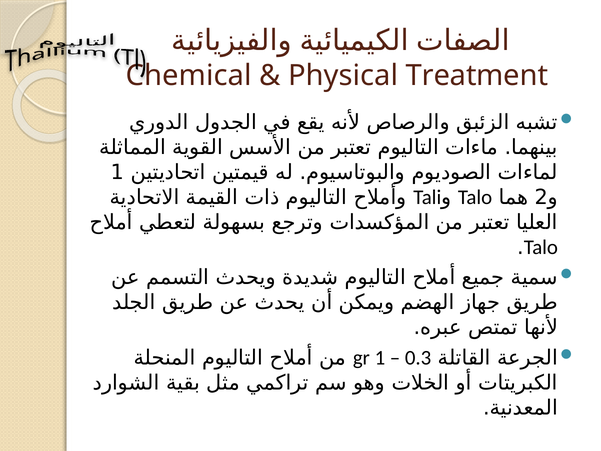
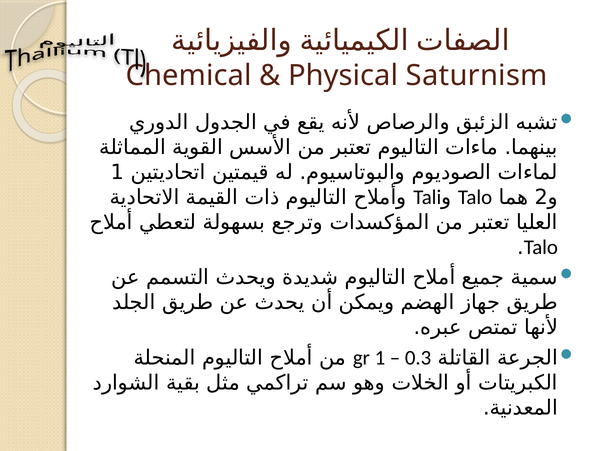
Treatment: Treatment -> Saturnism (477, 76)
